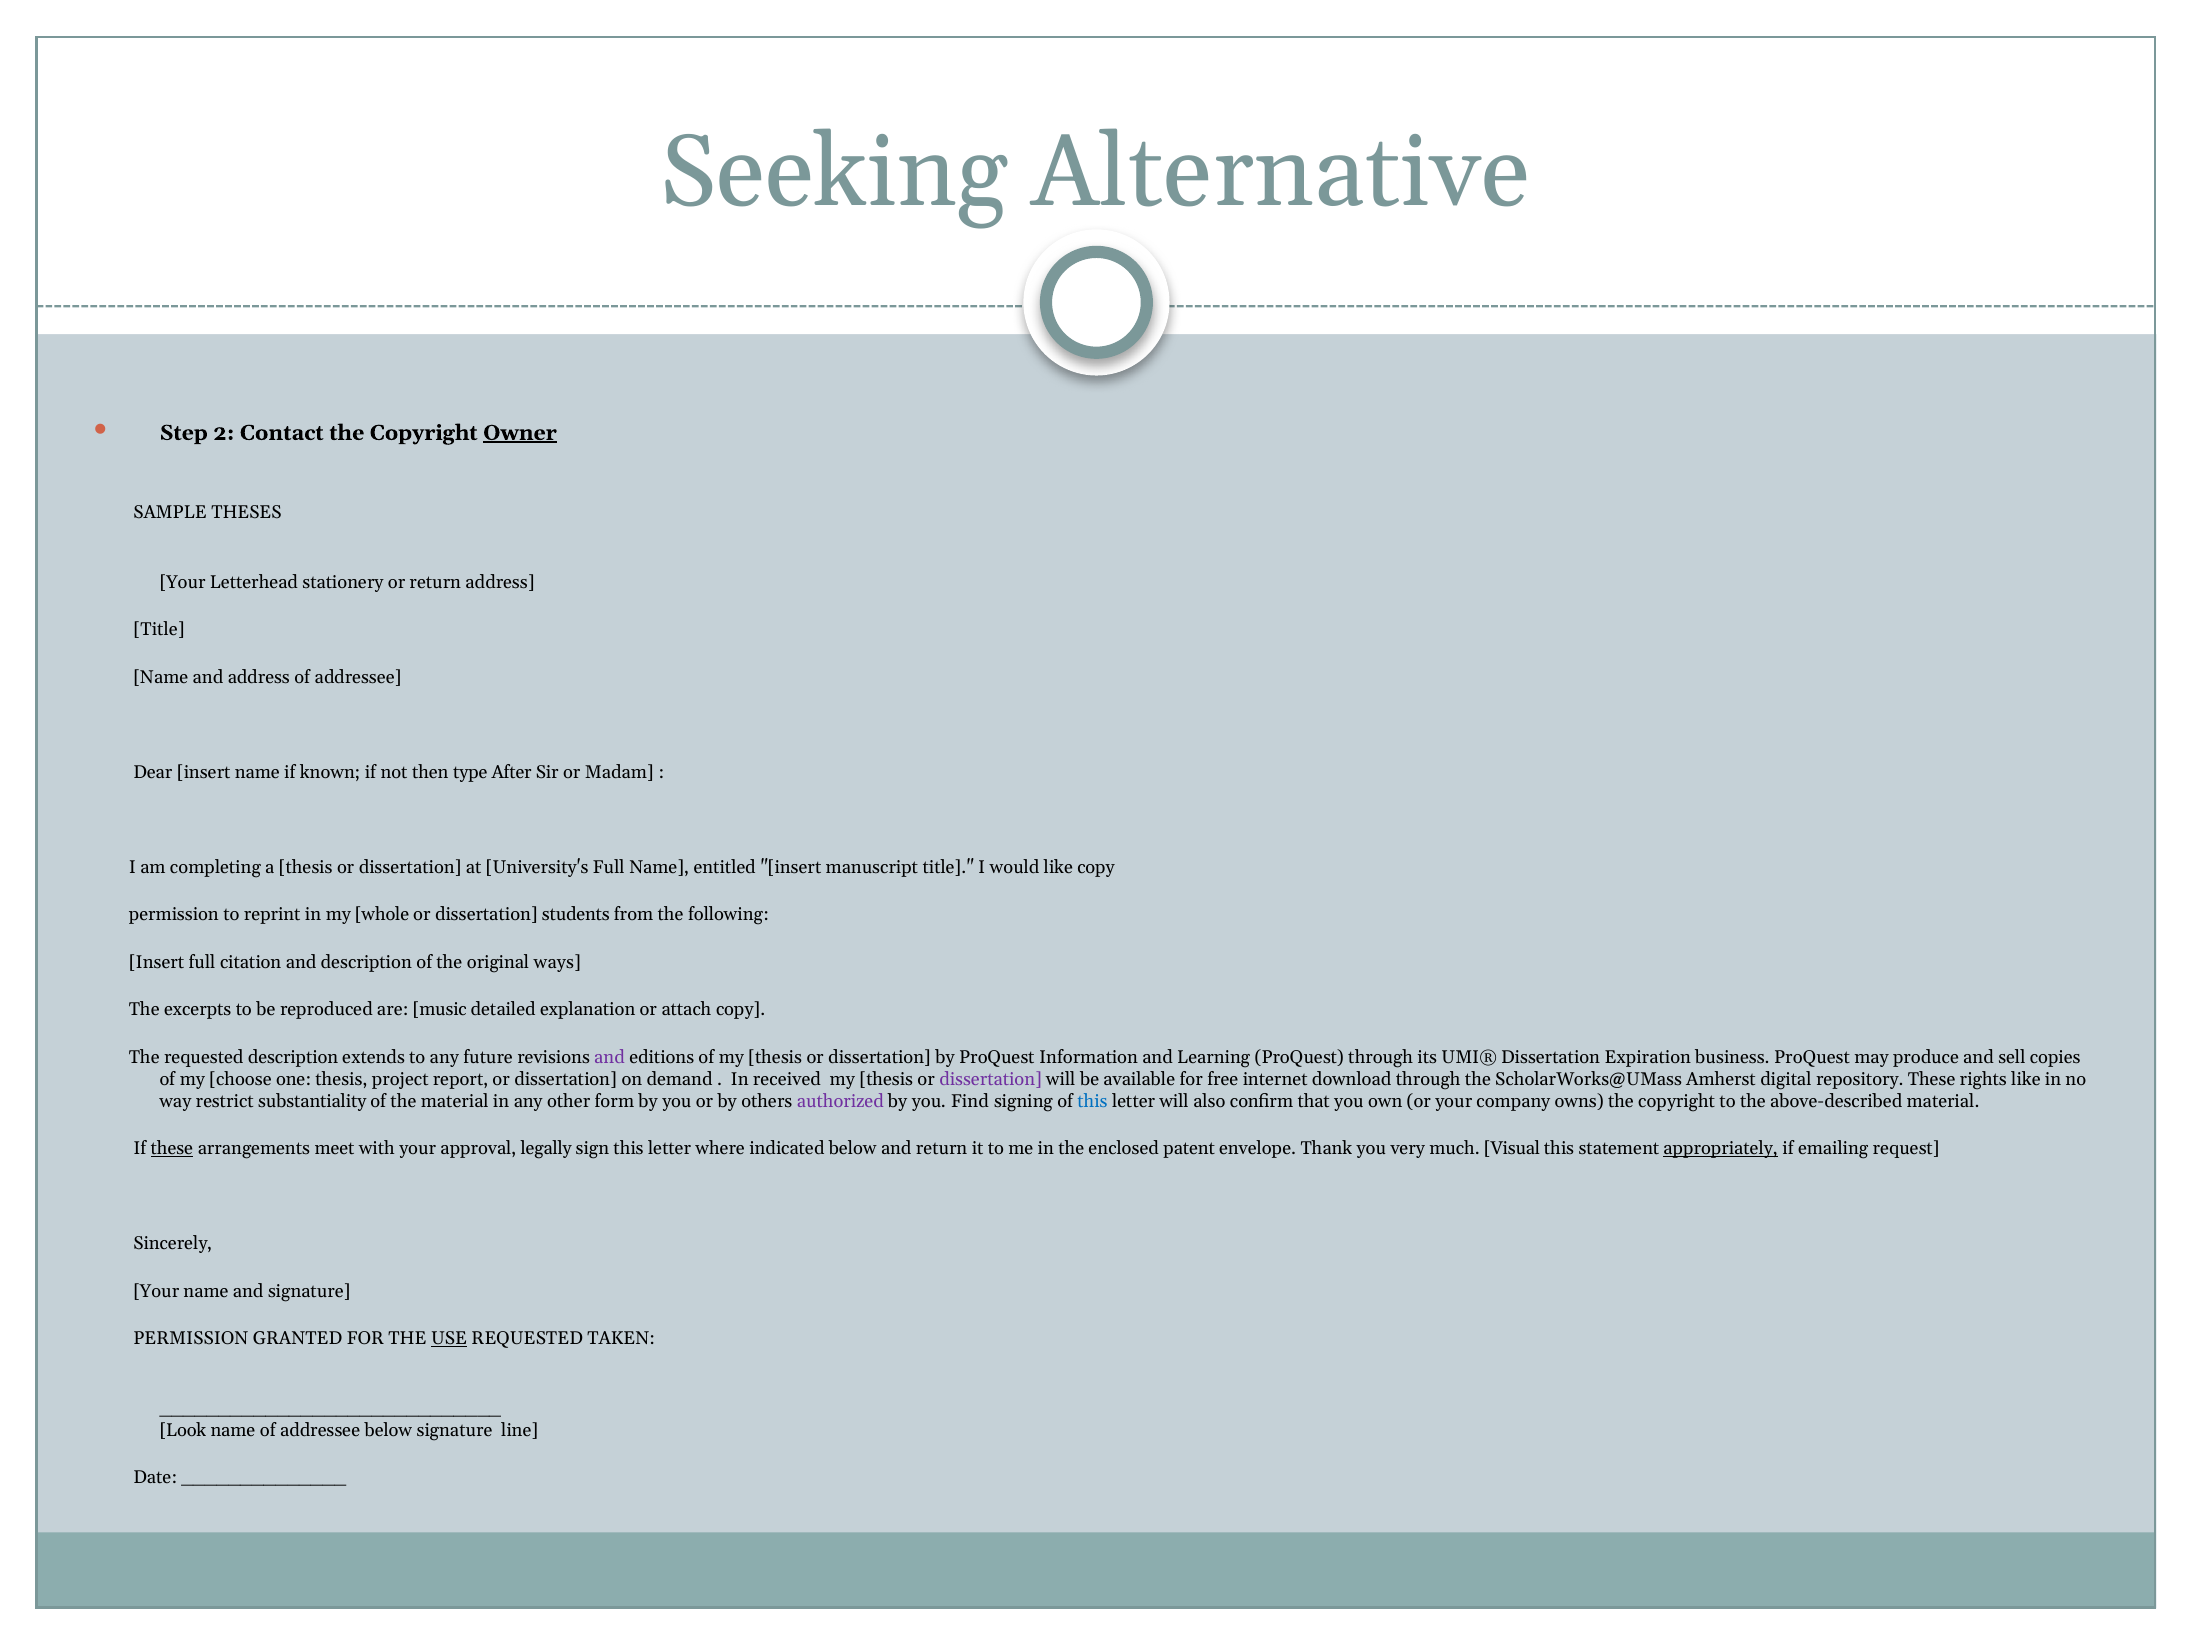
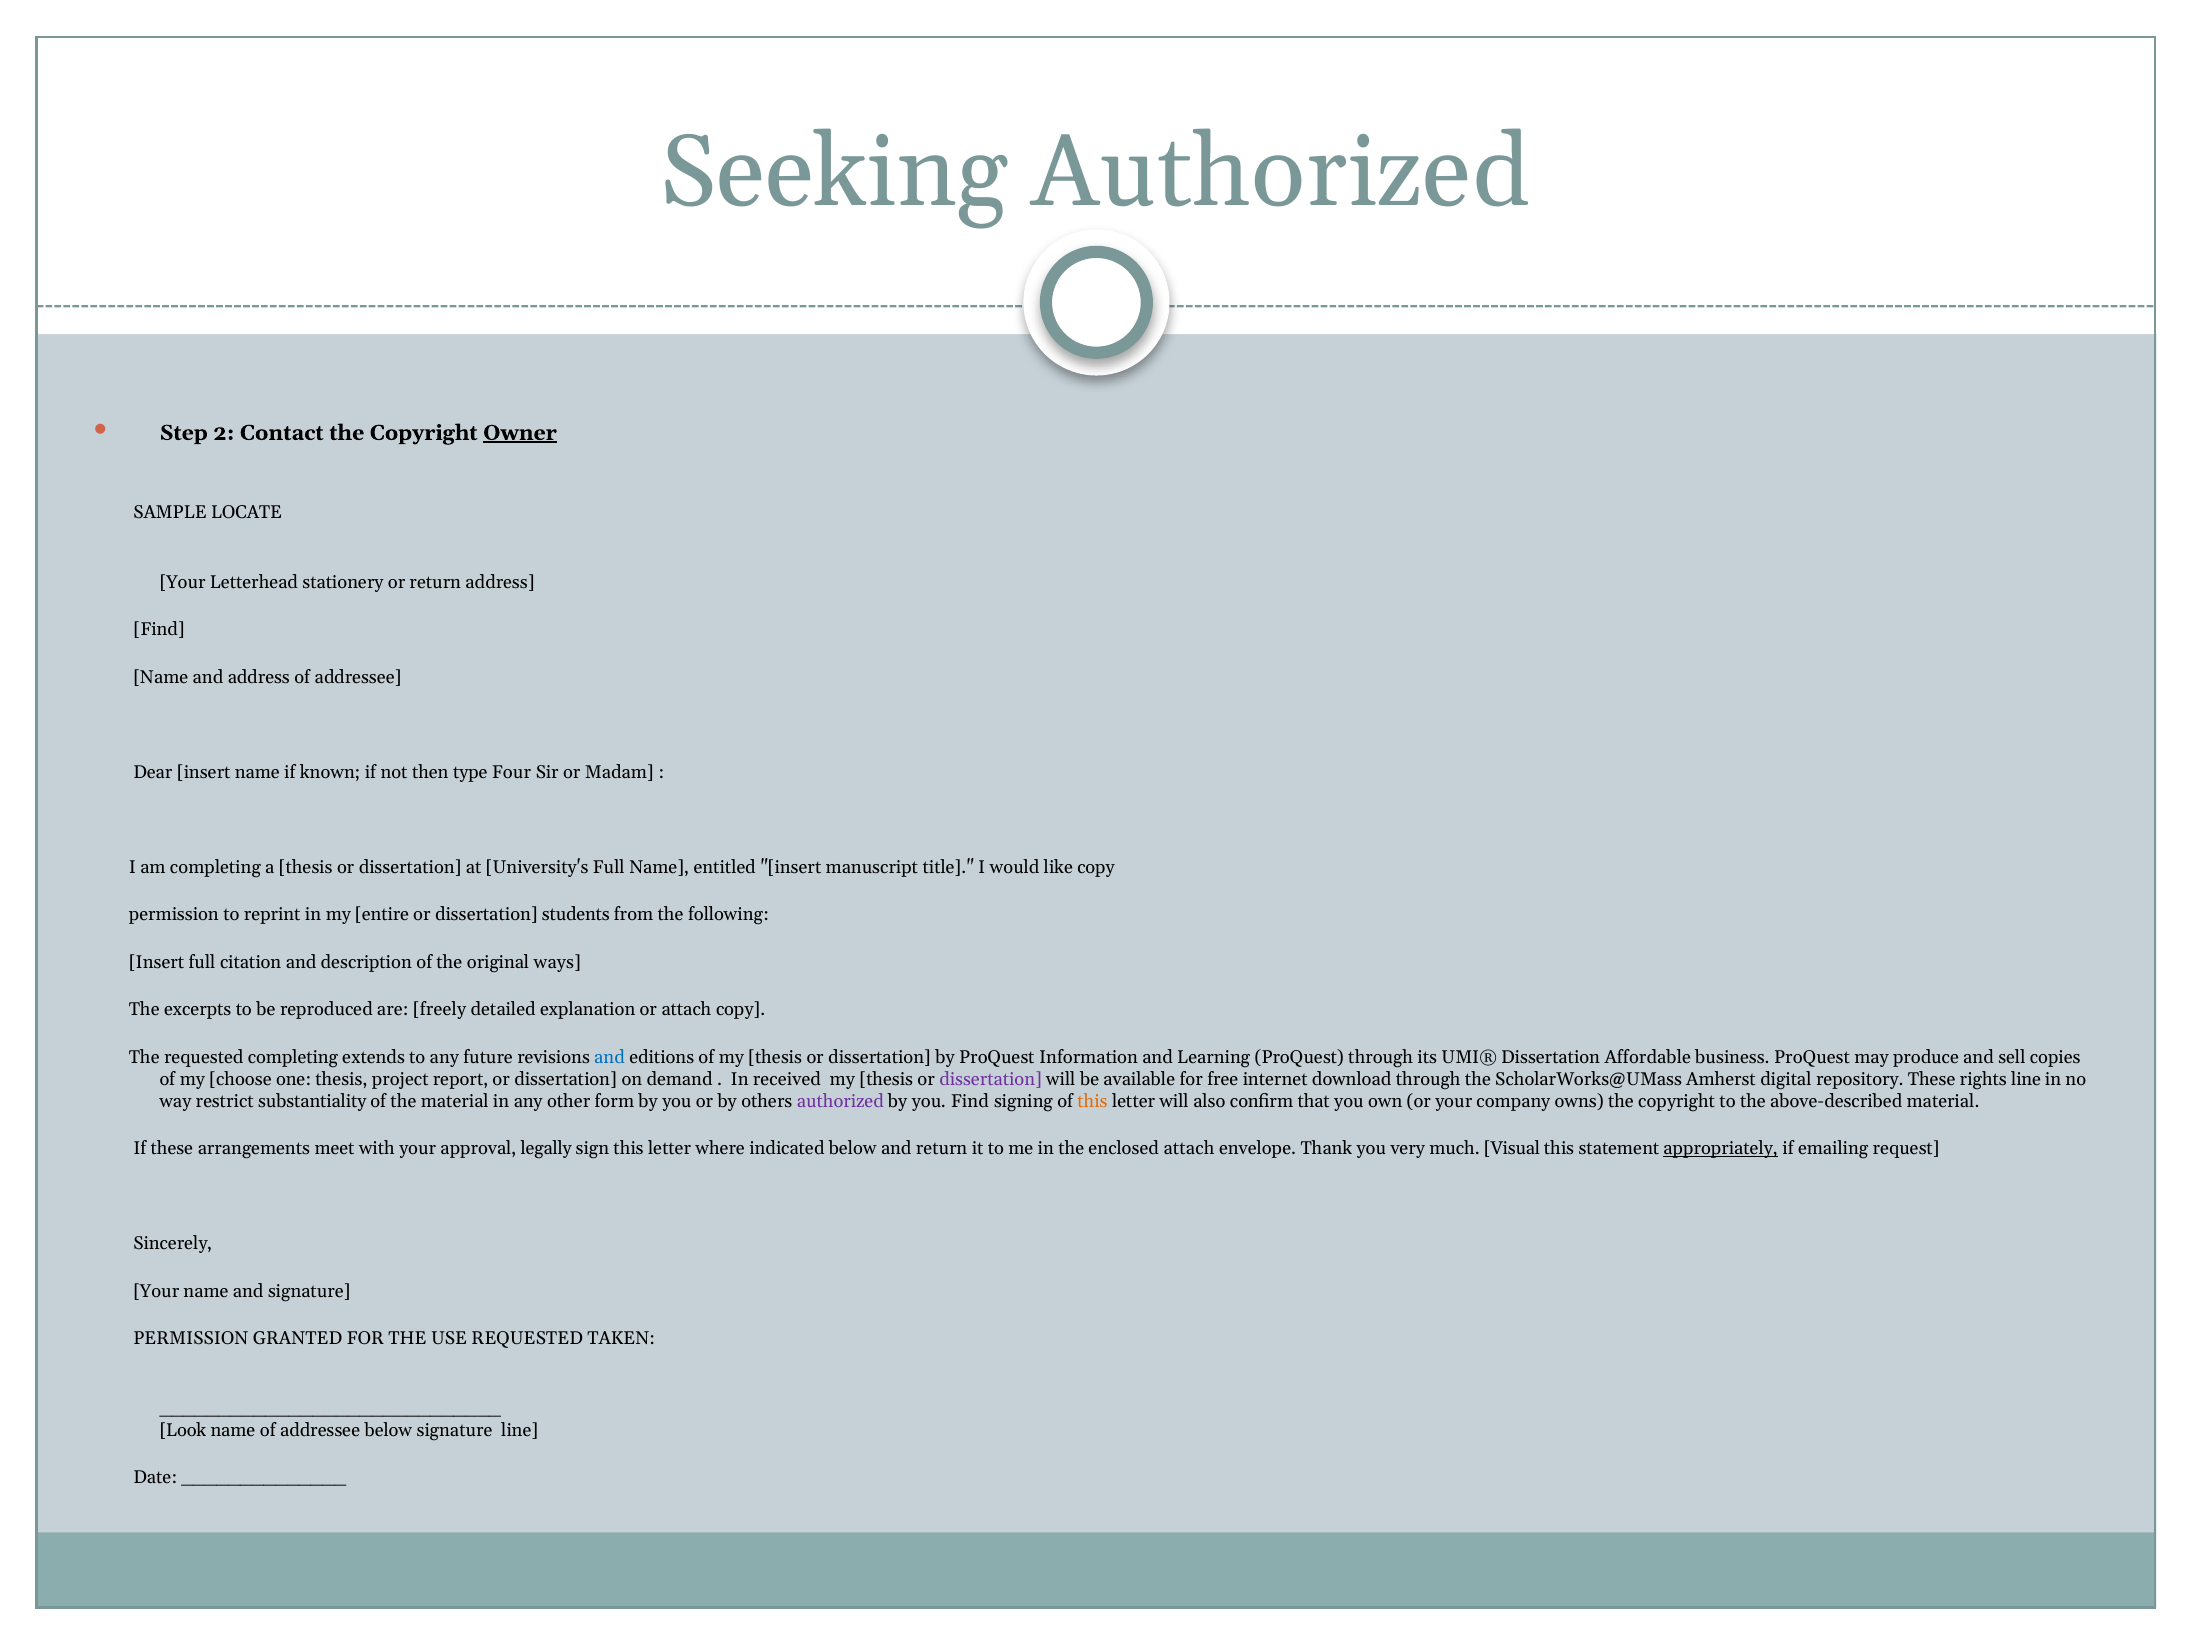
Seeking Alternative: Alternative -> Authorized (1281, 173)
THESES: THESES -> LOCATE (247, 513)
Title: Title -> Find (159, 630)
After: After -> Four (511, 772)
whole: whole -> entire (382, 915)
music: music -> freely (439, 1010)
requested description: description -> completing (293, 1057)
and colour: purple -> blue (610, 1057)
Expiration: Expiration -> Affordable (1648, 1057)
rights like: like -> line (2026, 1079)
this colour: blue -> orange (1092, 1101)
these underline: present -> none (172, 1148)
enclosed patent: patent -> attach (1189, 1148)
USE underline: present -> none (449, 1338)
